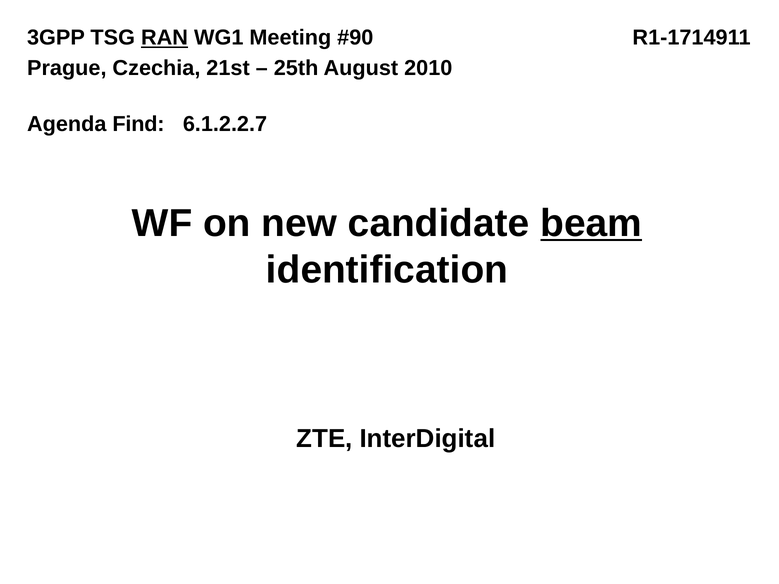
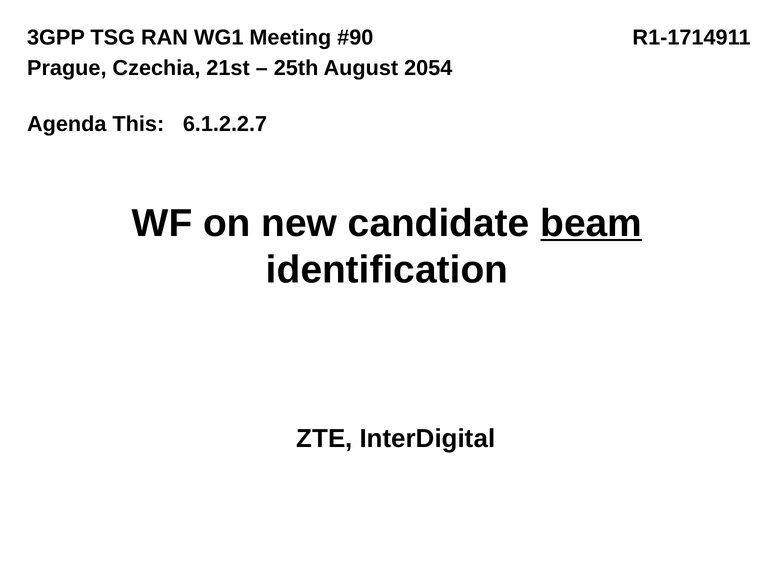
RAN underline: present -> none (165, 38)
2010: 2010 -> 2054 (428, 68)
Find: Find -> This (138, 124)
